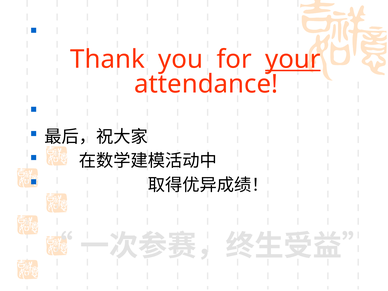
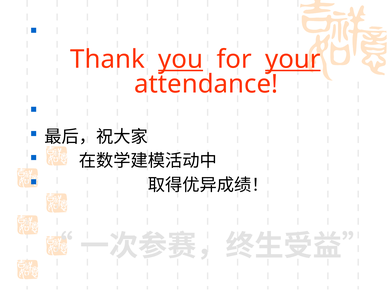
you underline: none -> present (181, 59)
